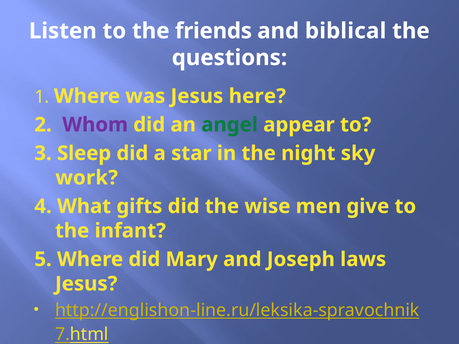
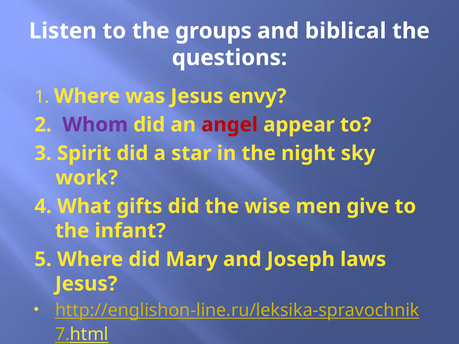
friends: friends -> groups (213, 31)
here: here -> envy (258, 96)
angel colour: green -> red (230, 125)
Sleep: Sleep -> Spirit (84, 153)
